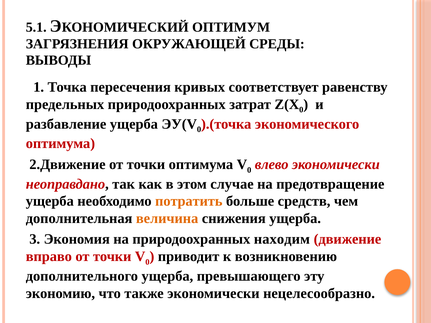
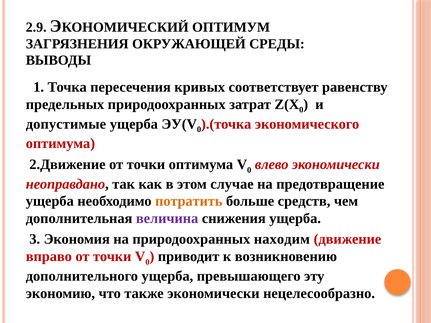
5.1: 5.1 -> 2.9 (36, 27)
разбавление: разбавление -> допустимые (66, 124)
величина colour: orange -> purple (167, 219)
